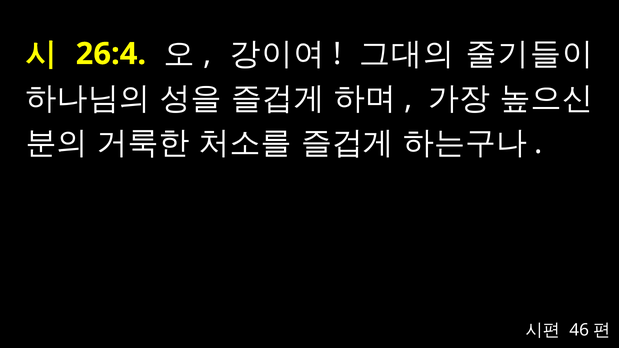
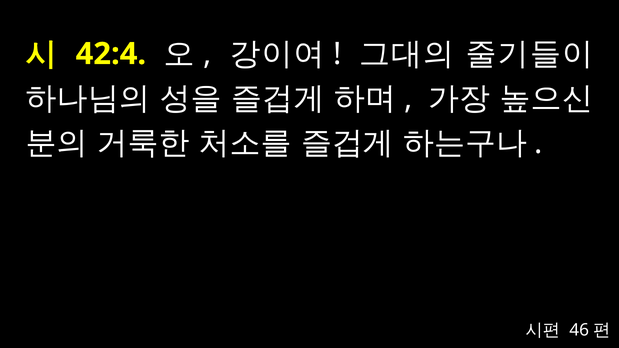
26:4: 26:4 -> 42:4 (111, 54)
